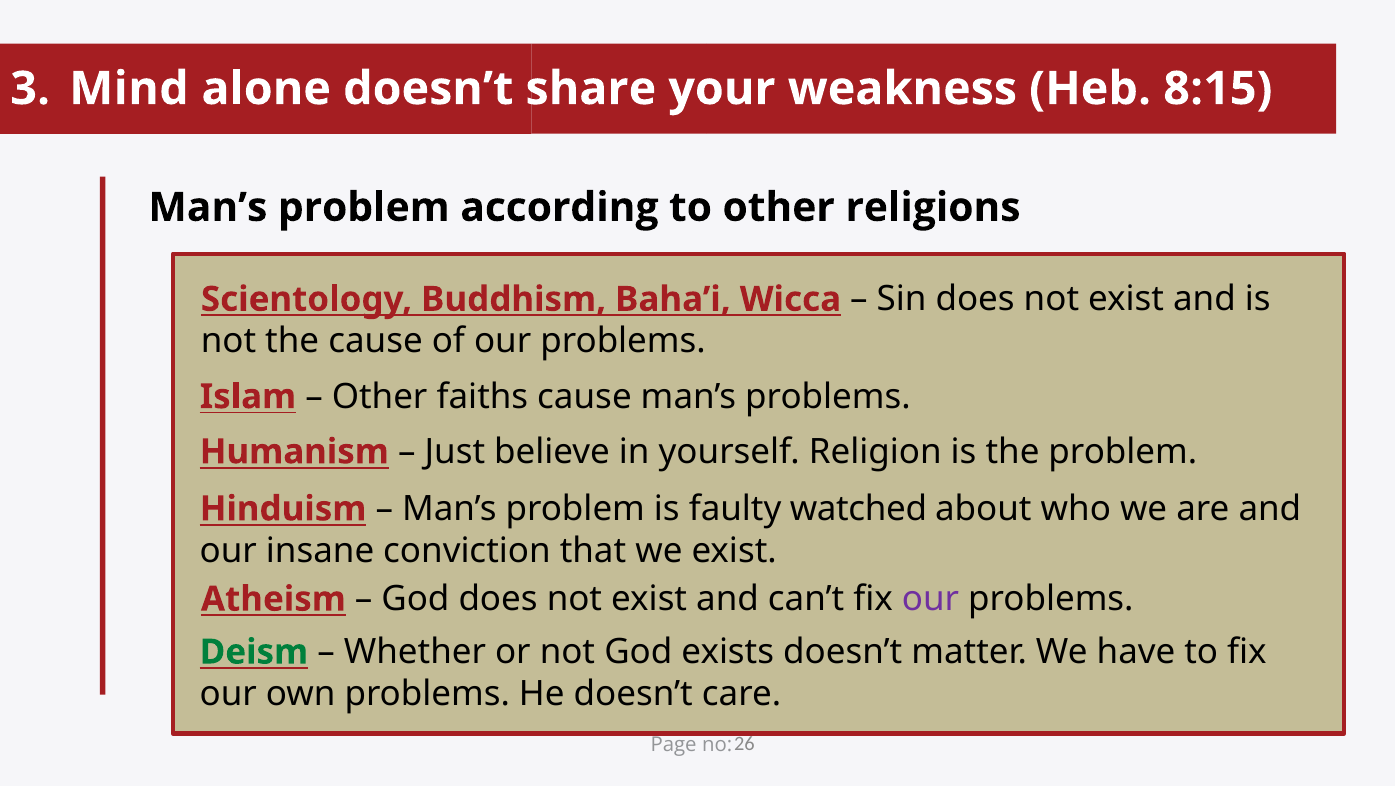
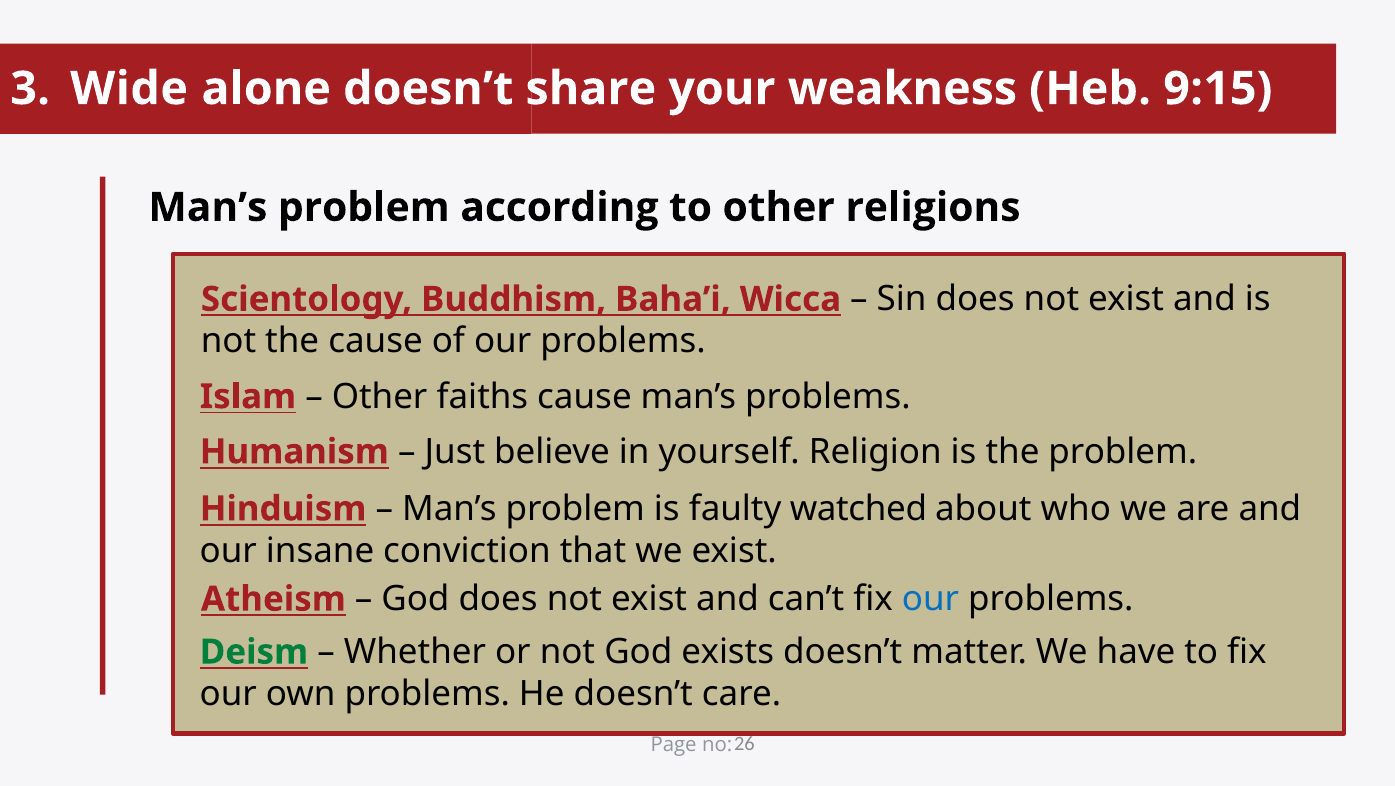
Mind: Mind -> Wide (129, 89)
8:15: 8:15 -> 9:15 (1218, 89)
our colour: purple -> blue (931, 600)
